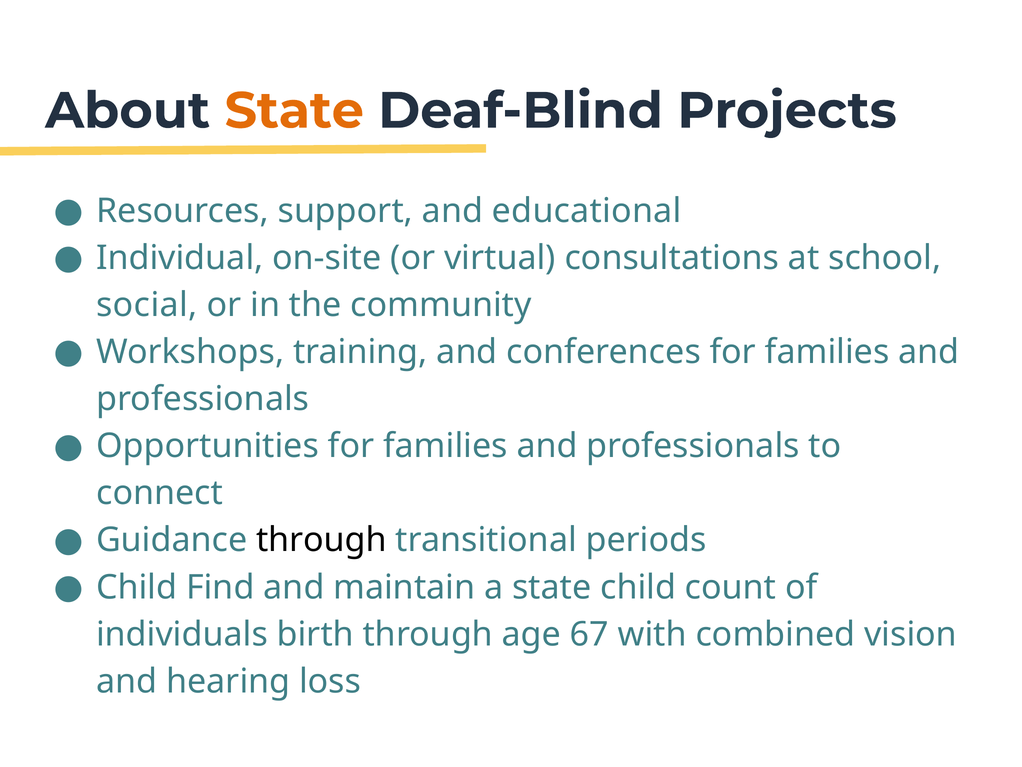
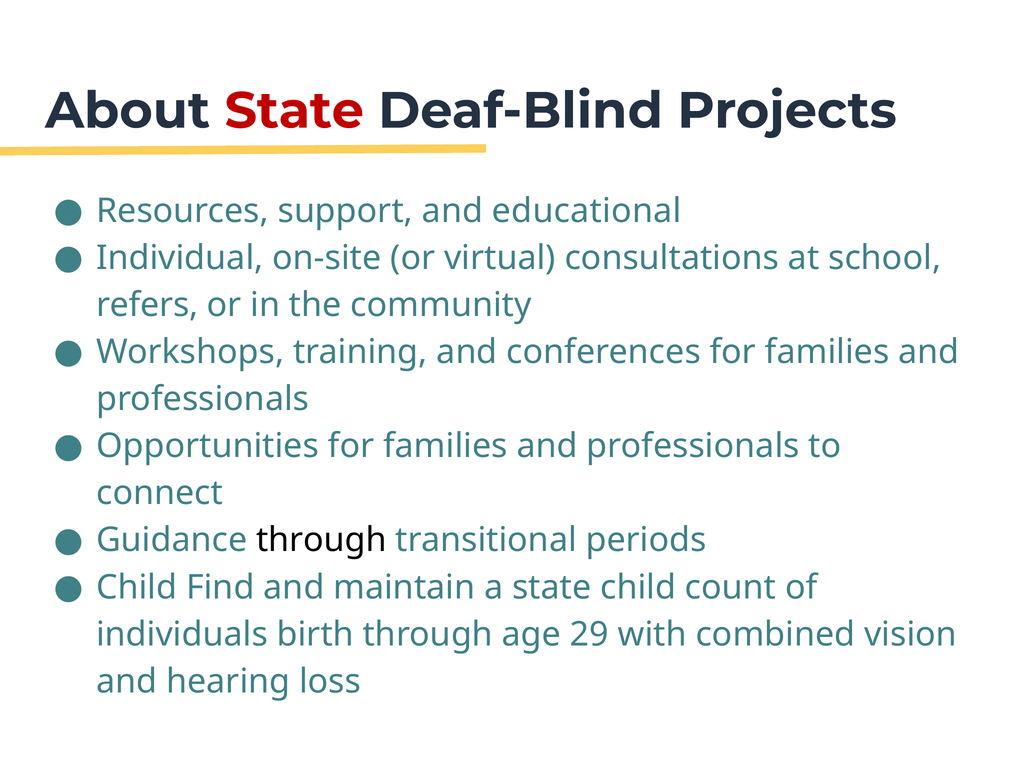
State colour: orange -> red (294, 111)
social: social -> refers (147, 305)
67: 67 -> 29 (589, 634)
